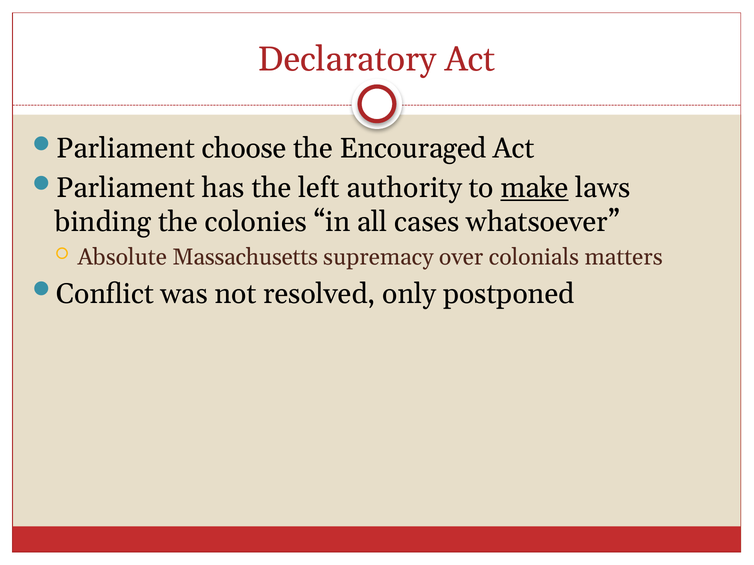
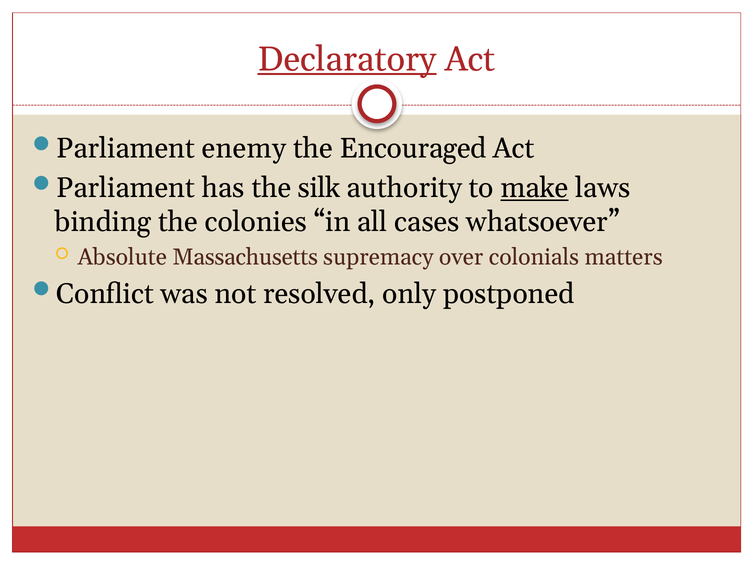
Declaratory underline: none -> present (347, 59)
choose: choose -> enemy (244, 149)
left: left -> silk (319, 188)
